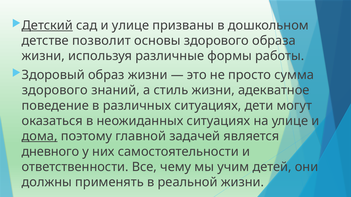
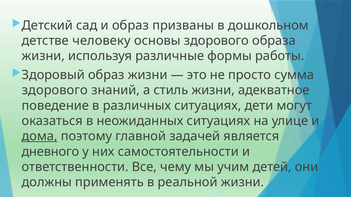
Детский underline: present -> none (47, 25)
и улице: улице -> образ (130, 25)
позволит: позволит -> человеку (101, 41)
